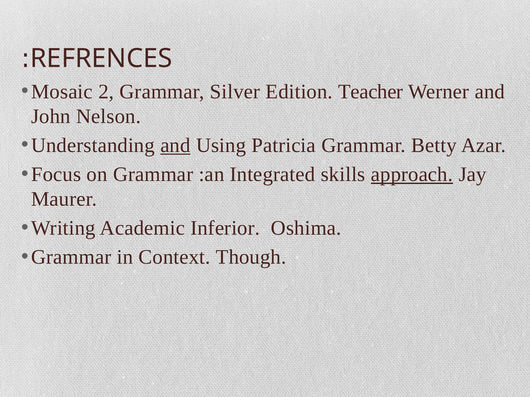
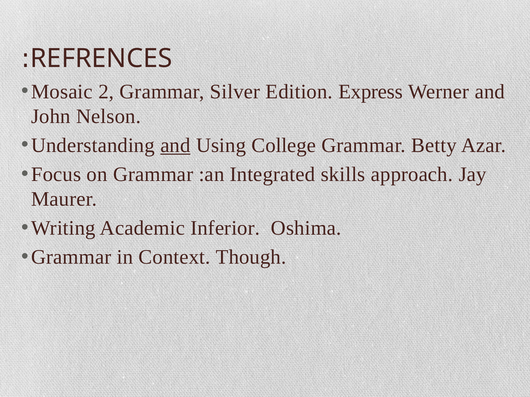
Teacher: Teacher -> Express (371, 92)
Patricia: Patricia -> College (284, 145)
approach underline: present -> none (412, 175)
